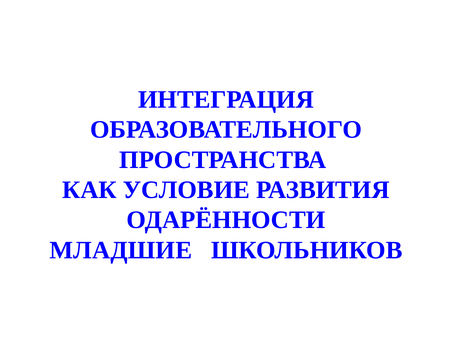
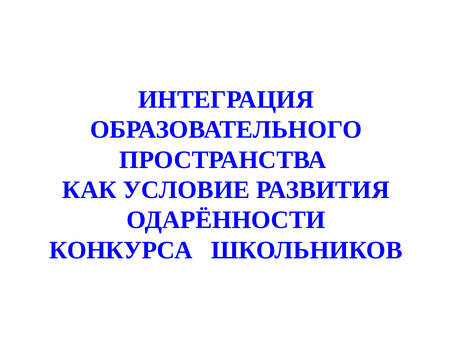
МЛАДШИЕ: МЛАДШИЕ -> КОНКУРСА (121, 250)
